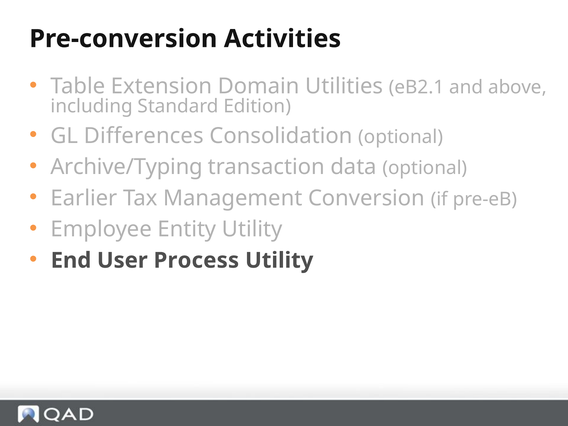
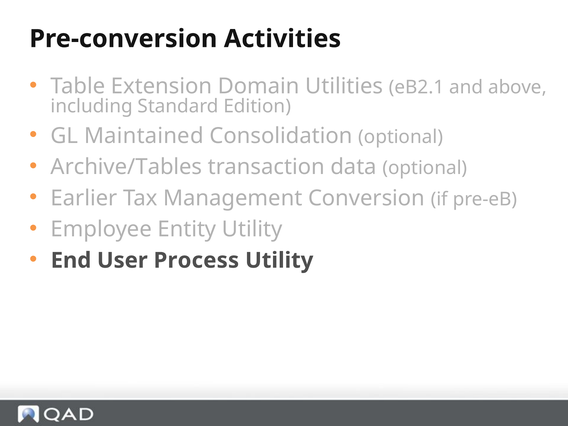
Differences: Differences -> Maintained (144, 136)
Archive/Typing: Archive/Typing -> Archive/Tables (126, 167)
